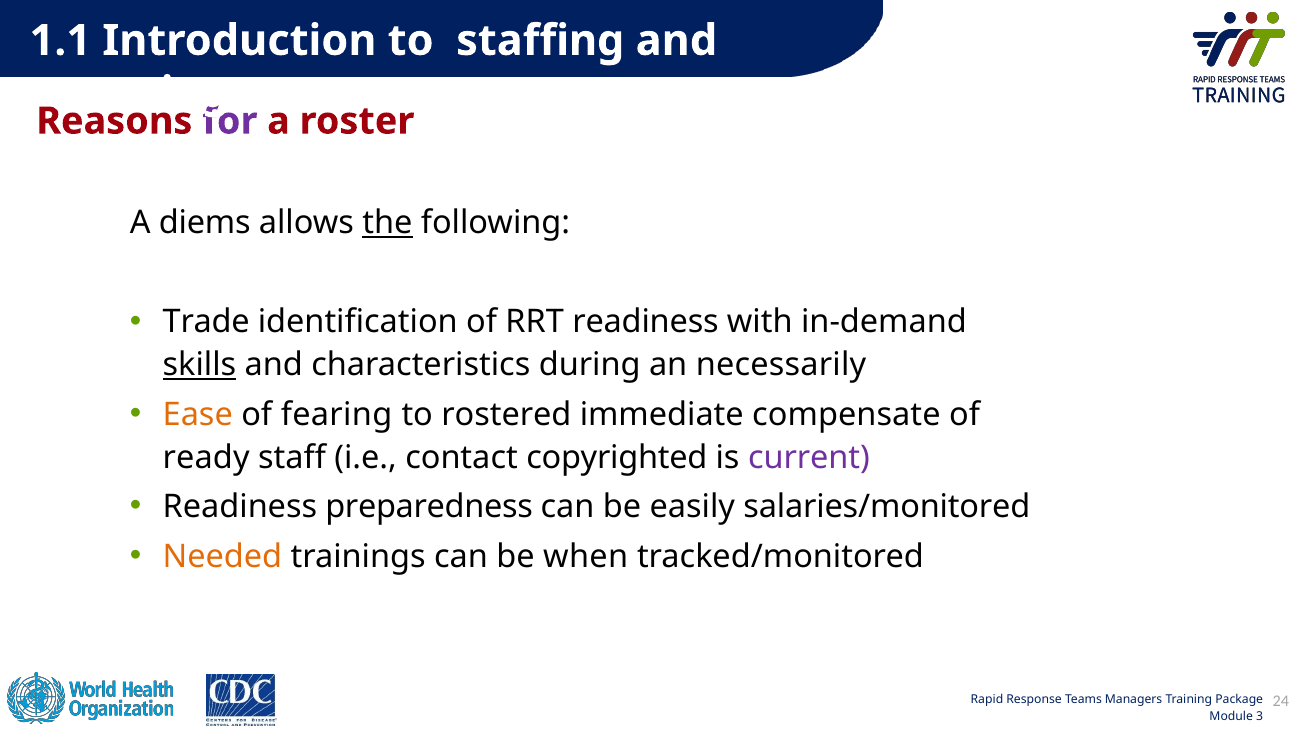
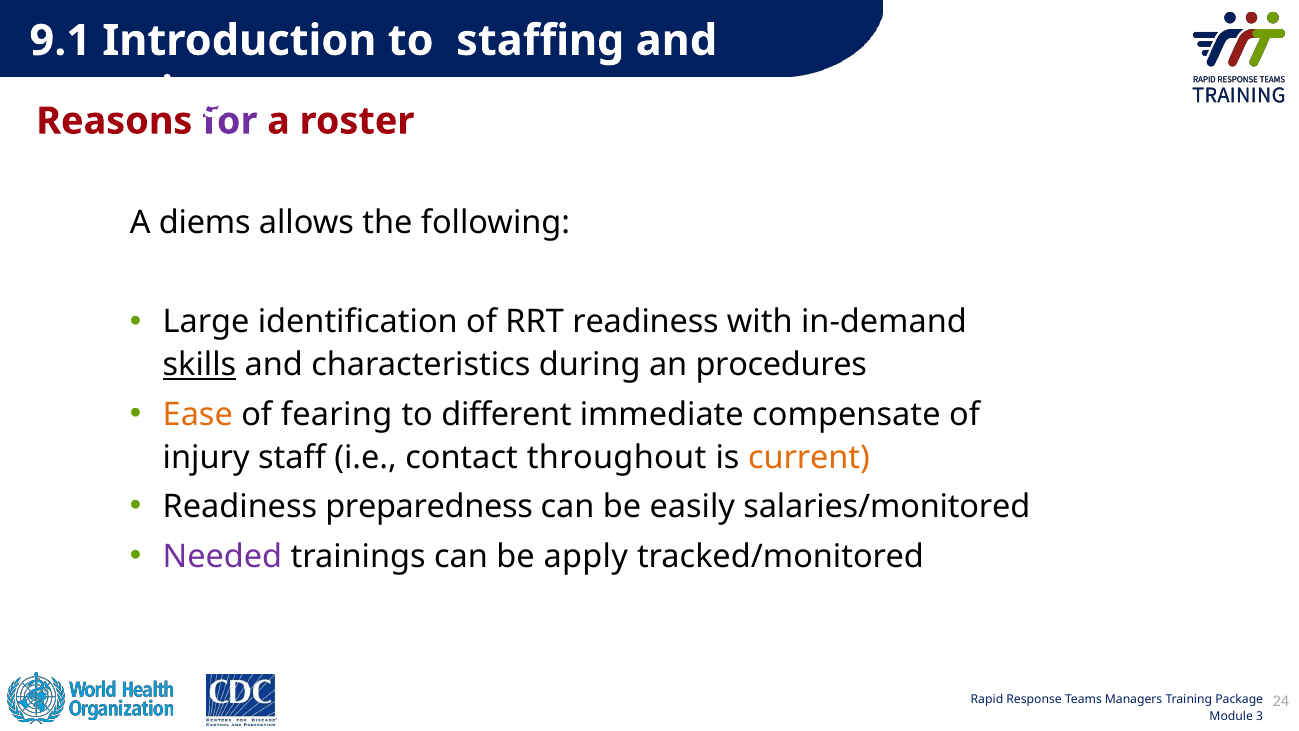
1.1: 1.1 -> 9.1 (60, 41)
the underline: present -> none (387, 223)
Trade: Trade -> Large (206, 322)
necessarily: necessarily -> procedures (781, 365)
rostered: rostered -> different (506, 414)
ready: ready -> injury (206, 457)
copyrighted: copyrighted -> throughout (617, 457)
current colour: purple -> orange (809, 457)
Needed colour: orange -> purple (222, 556)
when: when -> apply (586, 556)
